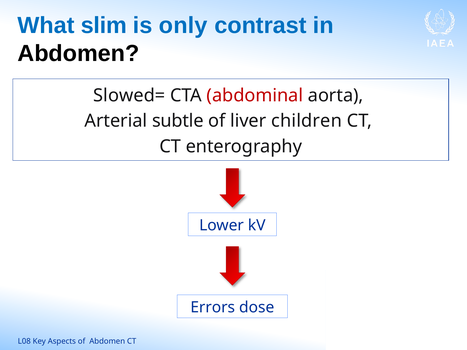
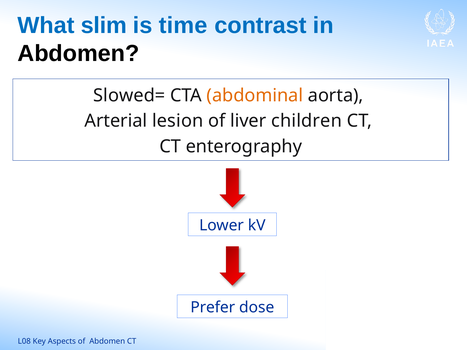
only: only -> time (183, 26)
abdominal colour: red -> orange (255, 96)
subtle: subtle -> lesion (178, 121)
Errors: Errors -> Prefer (213, 308)
